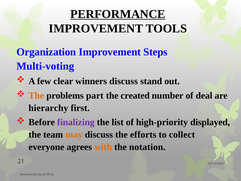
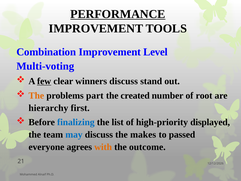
Organization: Organization -> Combination (46, 52)
Steps: Steps -> Level (155, 52)
few underline: none -> present (44, 81)
deal: deal -> root (204, 95)
finalizing colour: purple -> blue (76, 122)
may colour: orange -> blue (74, 134)
efforts: efforts -> makes (143, 134)
collect: collect -> passed (182, 134)
notation: notation -> outcome (147, 147)
